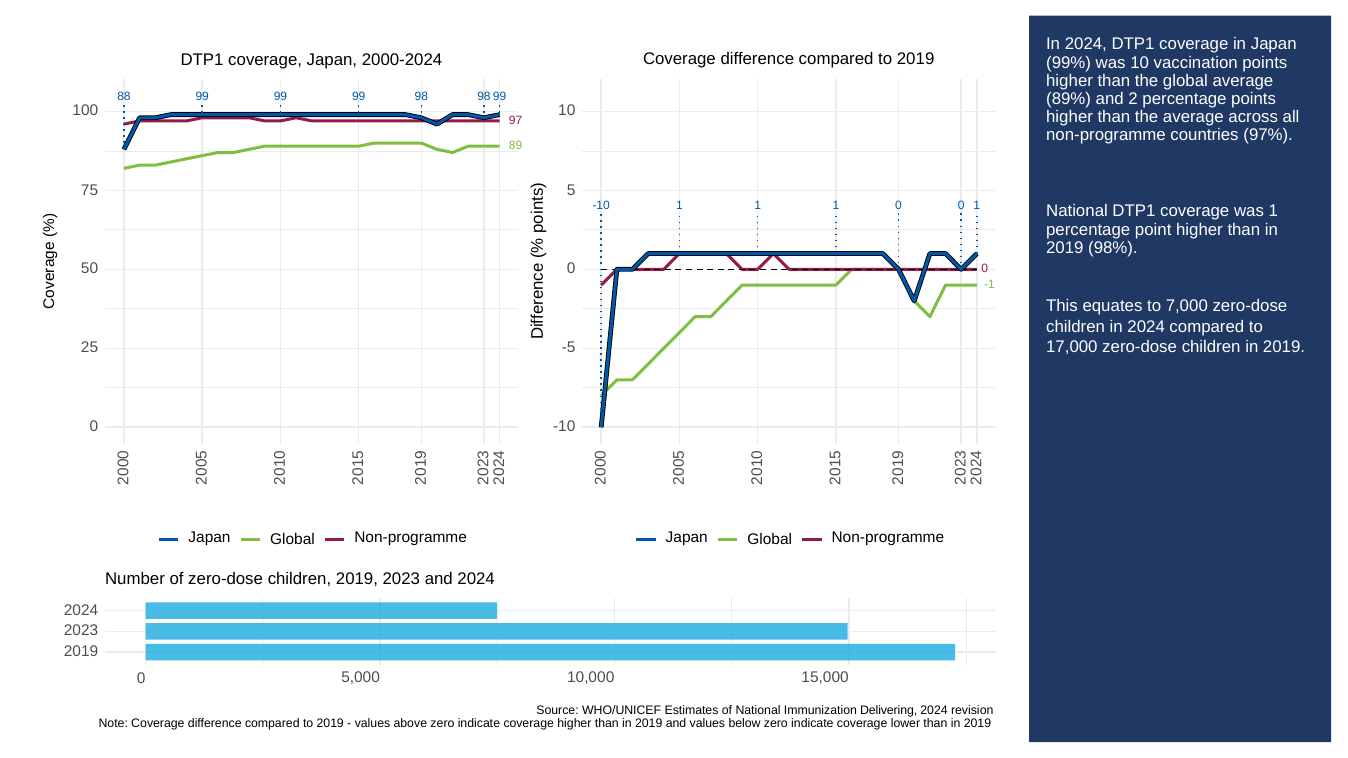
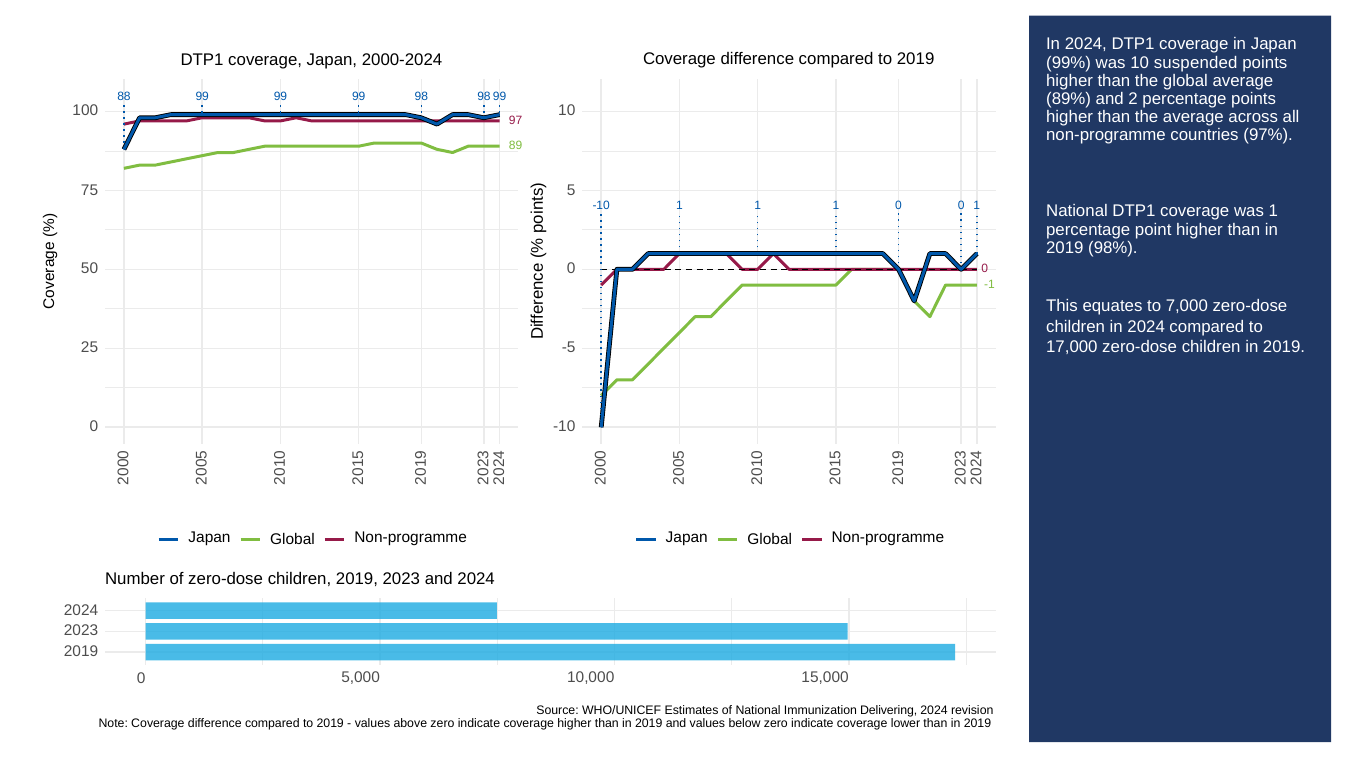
vaccination: vaccination -> suspended (1196, 63)
